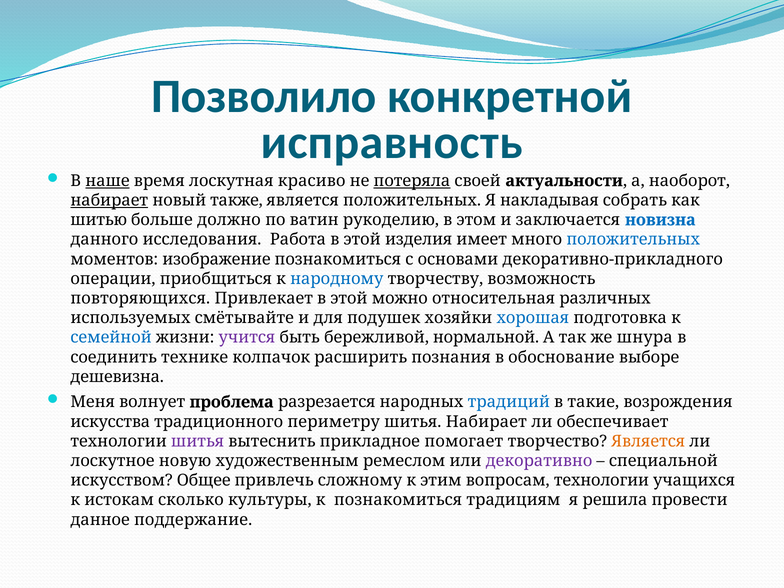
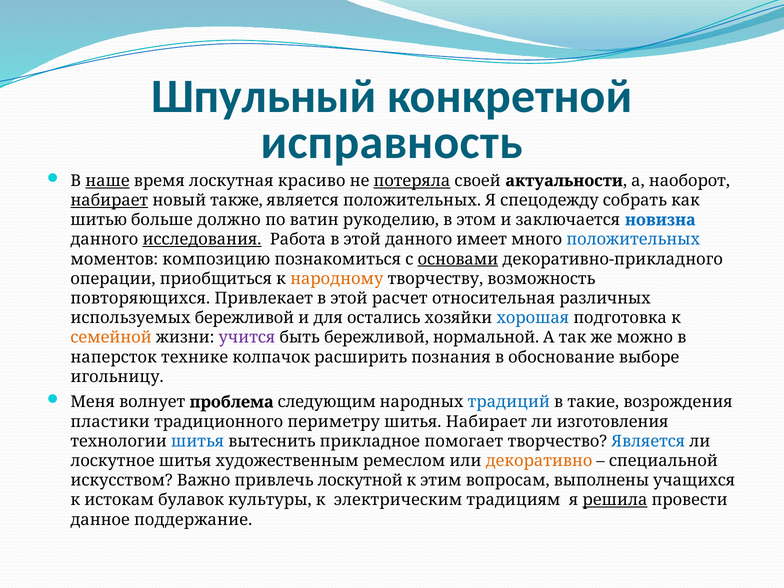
Позволило: Позволило -> Шпульный (264, 97)
накладывая: накладывая -> спецодежду (549, 200)
исследования underline: none -> present (202, 240)
этой изделия: изделия -> данного (419, 240)
изображение: изображение -> композицию (216, 259)
основами underline: none -> present (458, 259)
народному colour: blue -> orange (337, 279)
можно: можно -> расчет (400, 298)
используемых смётывайте: смётывайте -> бережливой (244, 318)
подушек: подушек -> остались (384, 318)
семейной colour: blue -> orange (111, 338)
шнура: шнура -> можно (645, 338)
соединить: соединить -> наперсток (114, 357)
дешевизна: дешевизна -> игольницу (117, 377)
разрезается: разрезается -> следующим (327, 402)
искусства: искусства -> пластики (110, 422)
обеспечивает: обеспечивает -> изготовления (613, 422)
шитья colour: purple -> blue (198, 441)
Является colour: orange -> blue (648, 441)
лоскутное новую: новую -> шитья (185, 461)
декоративно colour: purple -> orange (539, 461)
Общее: Общее -> Важно (204, 480)
сложному: сложному -> лоскутной (360, 480)
вопросам технологии: технологии -> выполнены (601, 480)
сколько: сколько -> булавок (191, 500)
к познакомиться: познакомиться -> электрическим (398, 500)
решила underline: none -> present (615, 500)
